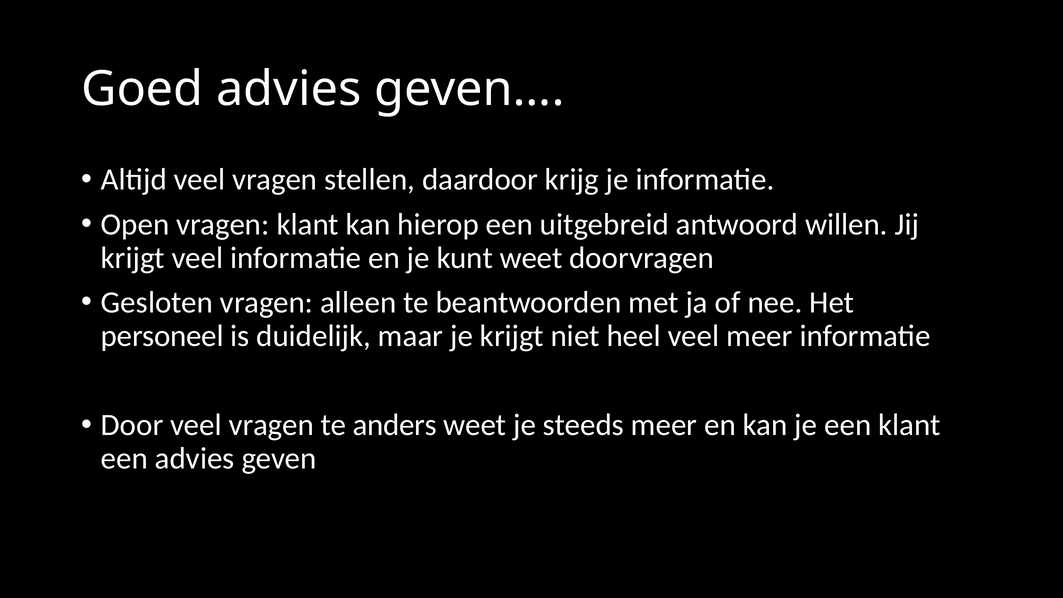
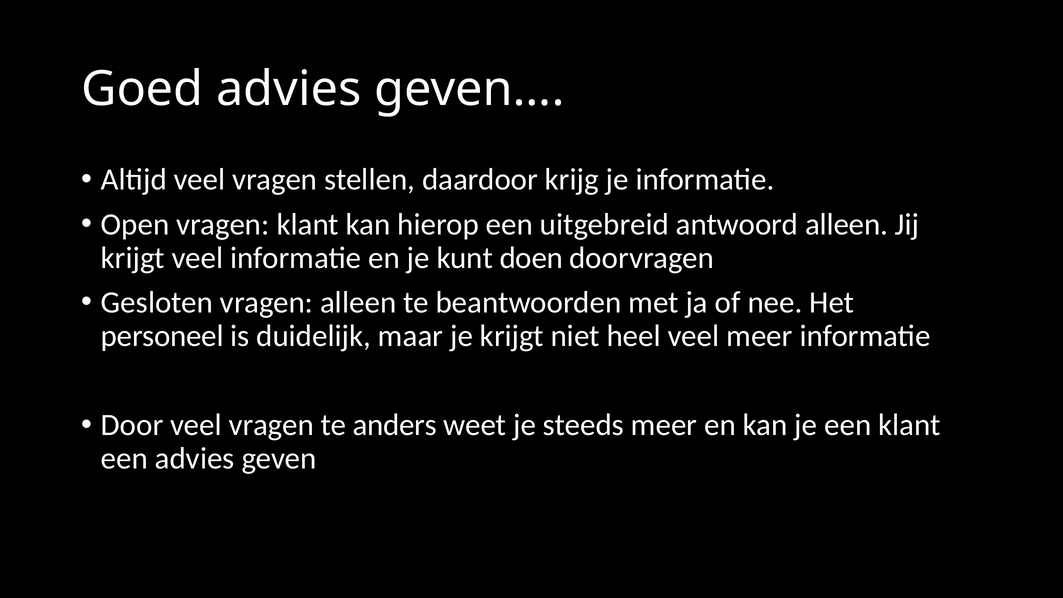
antwoord willen: willen -> alleen (846, 224)
kunt weet: weet -> doen (531, 258)
